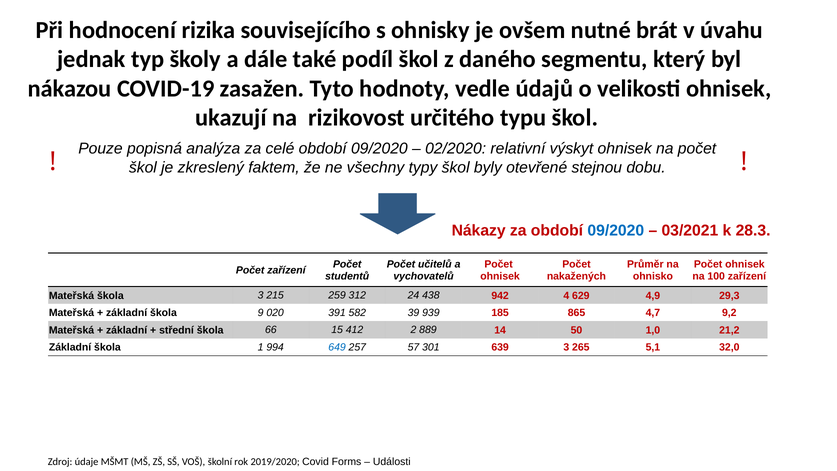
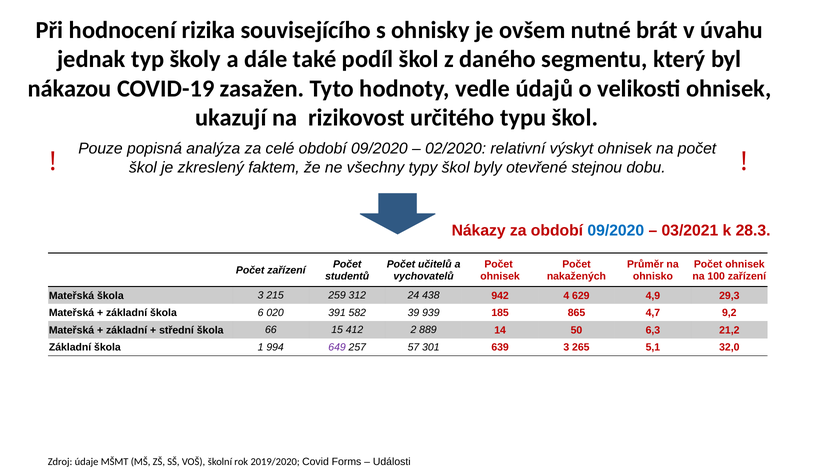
9: 9 -> 6 (261, 313)
1,0: 1,0 -> 6,3 (653, 330)
649 colour: blue -> purple (337, 347)
